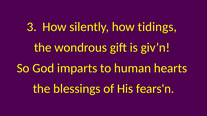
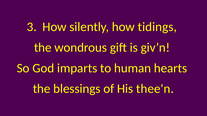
fears'n: fears'n -> thee'n (155, 89)
